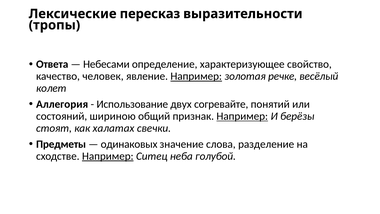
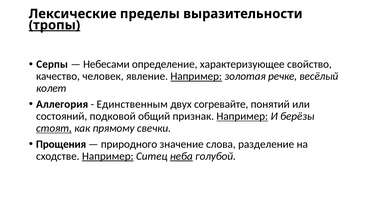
пересказ: пересказ -> пределы (150, 14)
тропы underline: none -> present (54, 25)
Ответа: Ответа -> Серпы (52, 64)
Использование: Использование -> Единственным (132, 104)
шириною: шириною -> подковой (113, 116)
стоят underline: none -> present (54, 128)
халатах: халатах -> прямому (114, 128)
Предметы: Предметы -> Прощения (61, 144)
одинаковых: одинаковых -> природного (129, 144)
неба underline: none -> present (181, 156)
